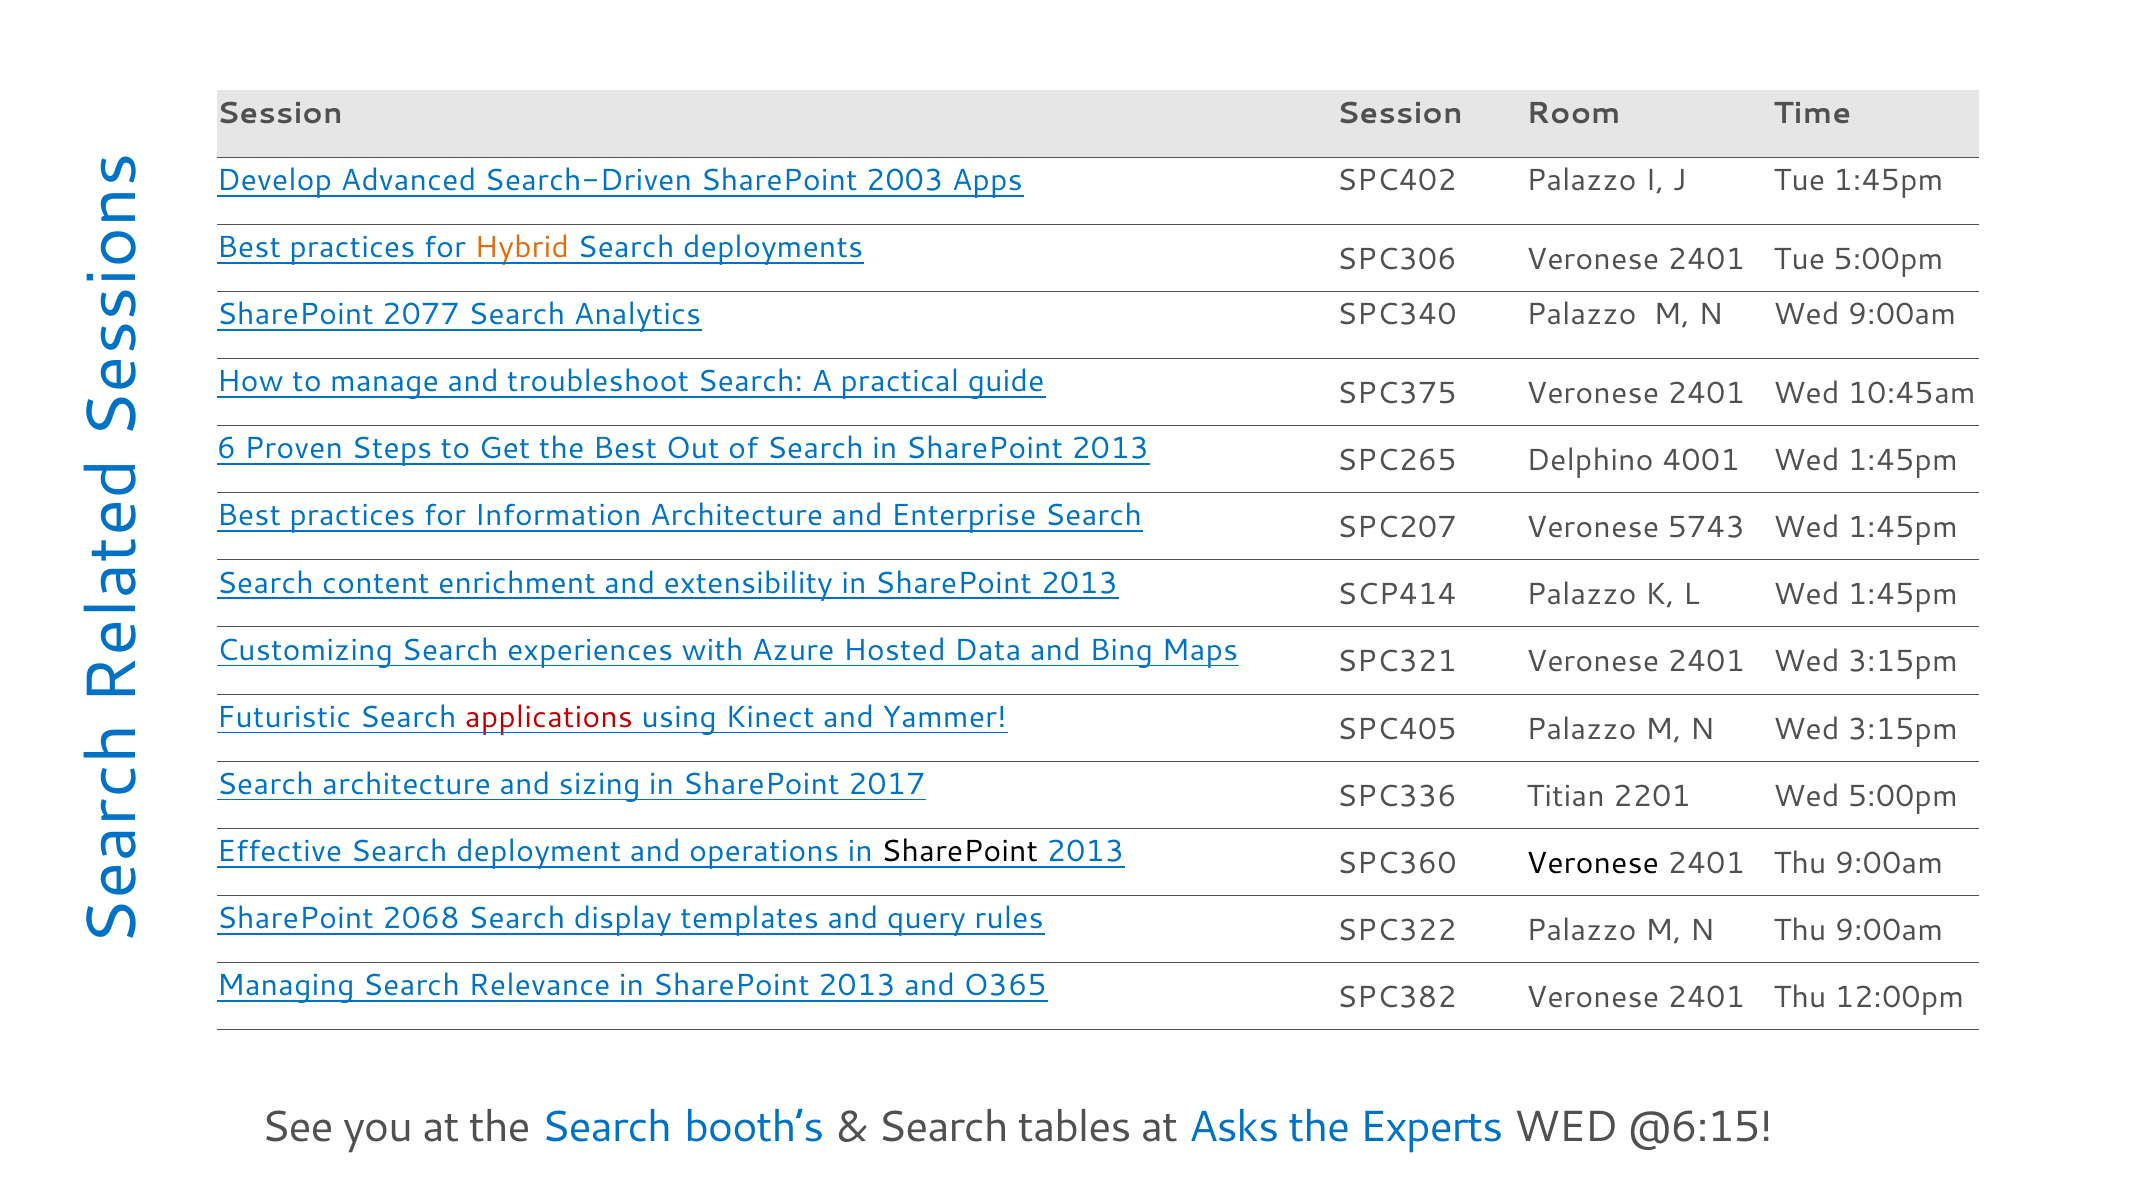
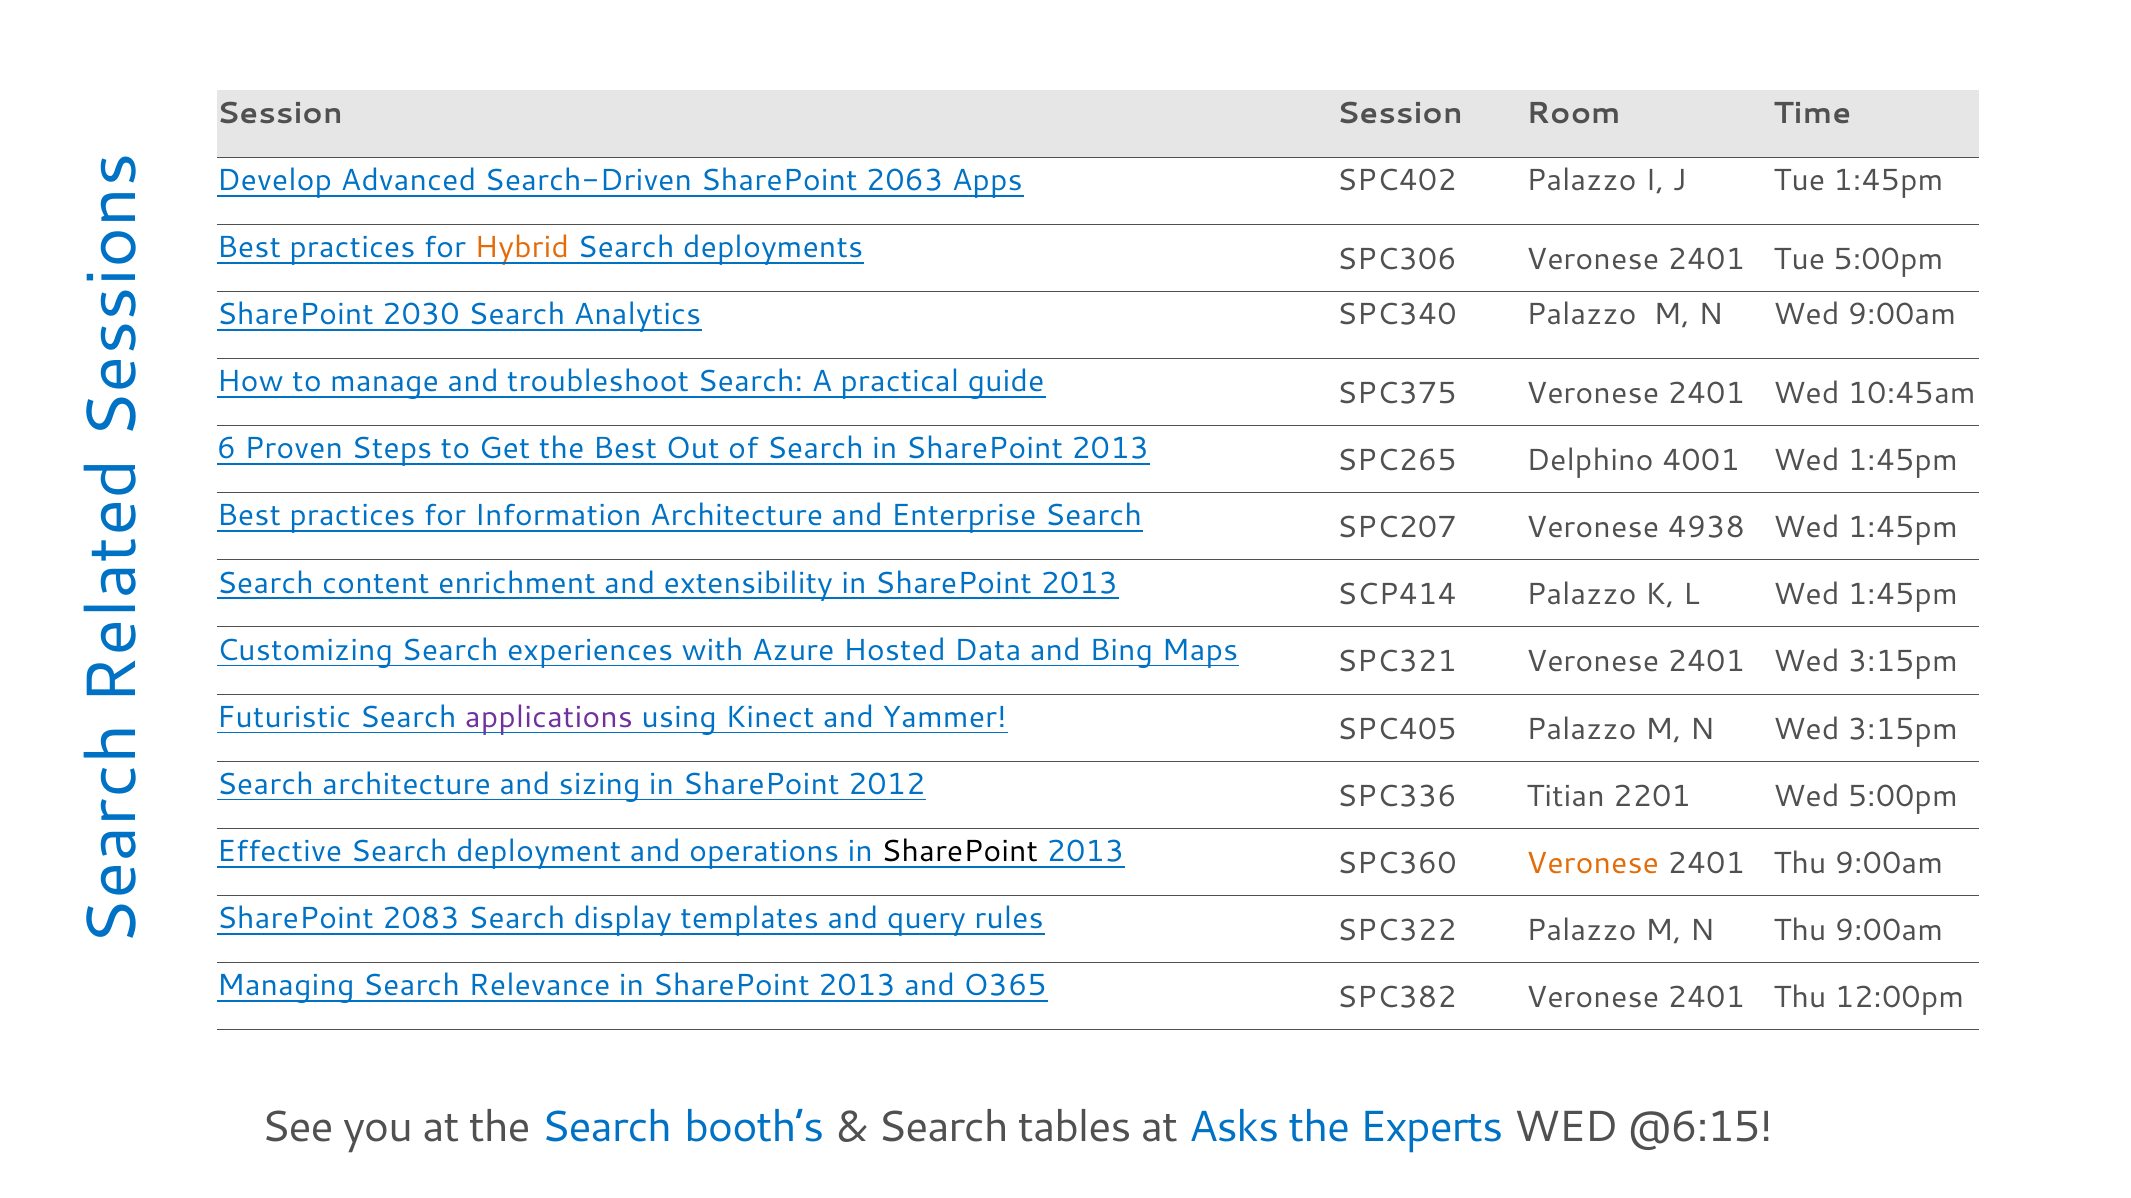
2003: 2003 -> 2063 (905, 181)
2077: 2077 -> 2030 (421, 315)
5743: 5743 -> 4938 (1706, 528)
applications colour: red -> purple (549, 717)
2017: 2017 -> 2012 (887, 785)
Veronese colour: black -> orange (1593, 864)
2068: 2068 -> 2083 (421, 919)
